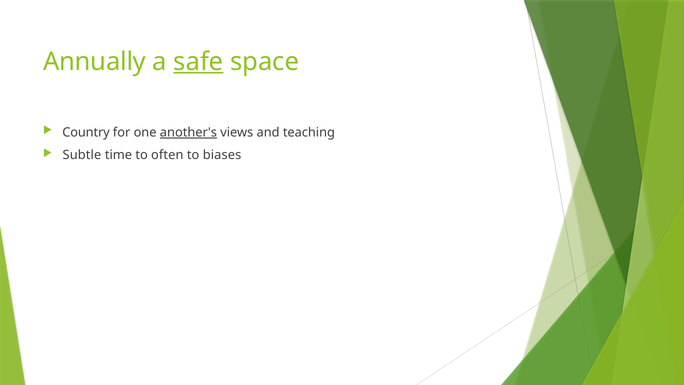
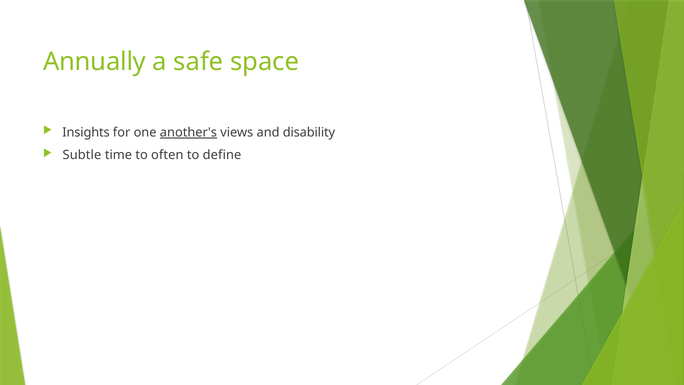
safe underline: present -> none (198, 62)
Country: Country -> Insights (86, 132)
teaching: teaching -> disability (309, 132)
biases: biases -> define (222, 155)
